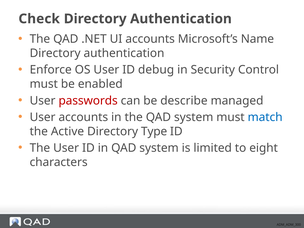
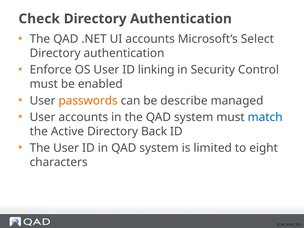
Name: Name -> Select (257, 39)
debug: debug -> linking (156, 70)
passwords colour: red -> orange (88, 101)
Type: Type -> Back (154, 131)
